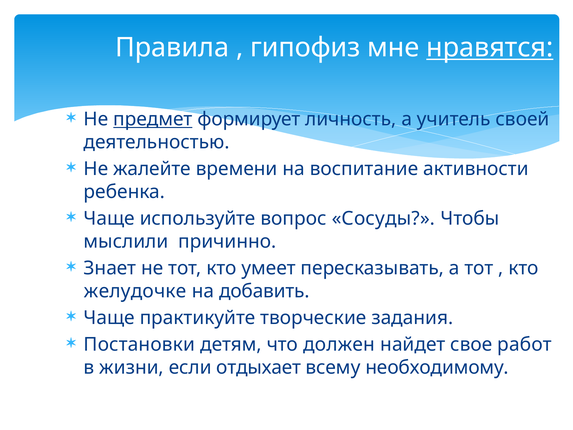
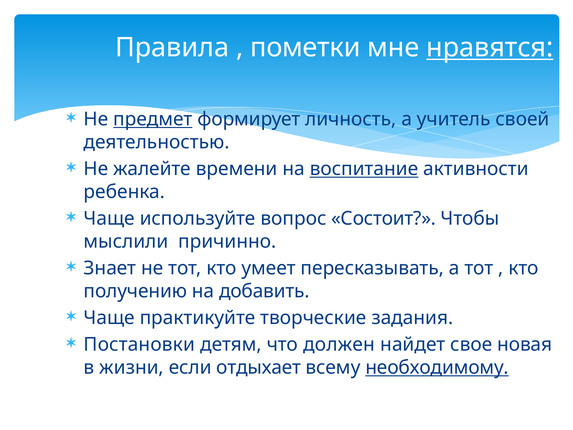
гипофиз: гипофиз -> пометки (305, 48)
воспитание underline: none -> present (364, 169)
Сосуды: Сосуды -> Состоит (384, 218)
желудочке: желудочке -> получению (135, 291)
работ: работ -> новая (525, 344)
необходимому underline: none -> present (437, 367)
